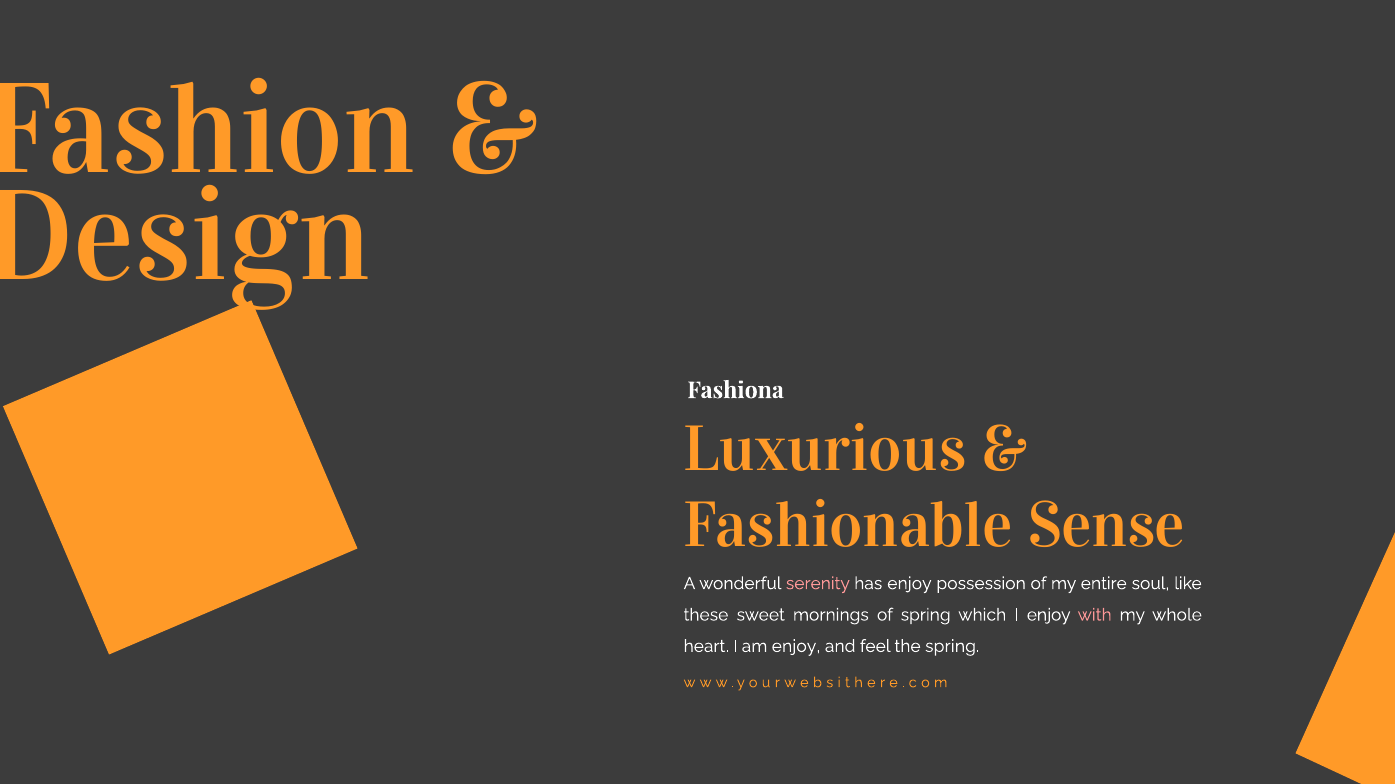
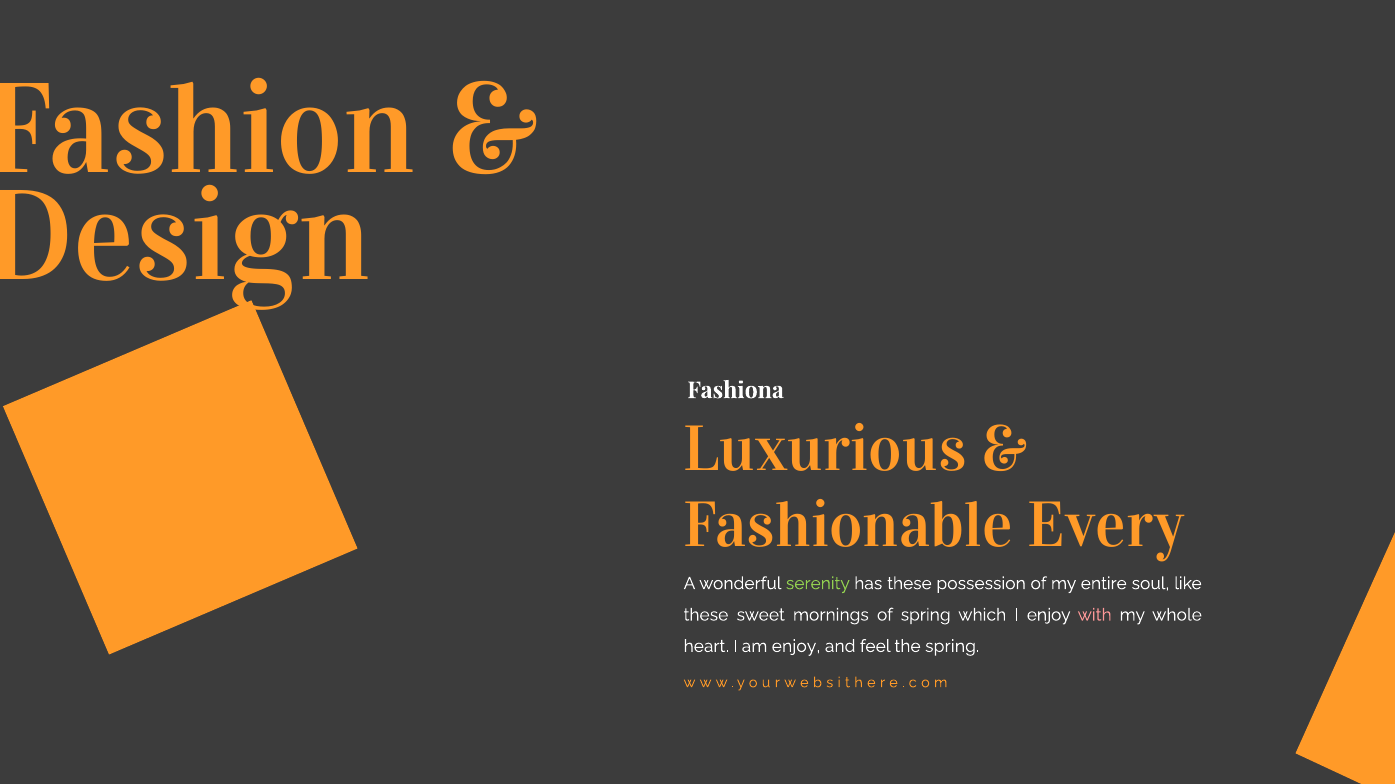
Sense: Sense -> Every (1106, 526)
serenity colour: pink -> light green (818, 584)
has enjoy: enjoy -> these (909, 584)
